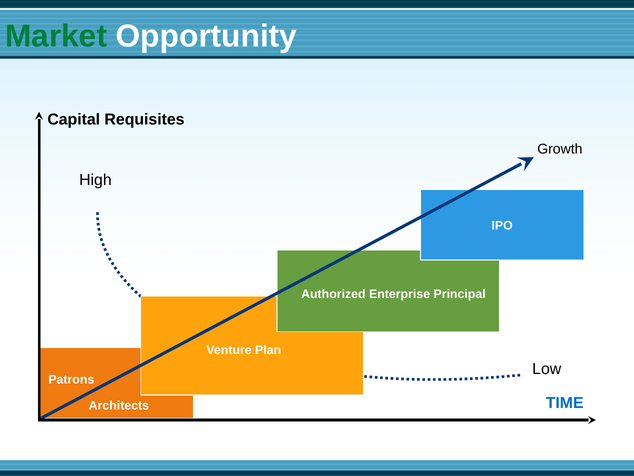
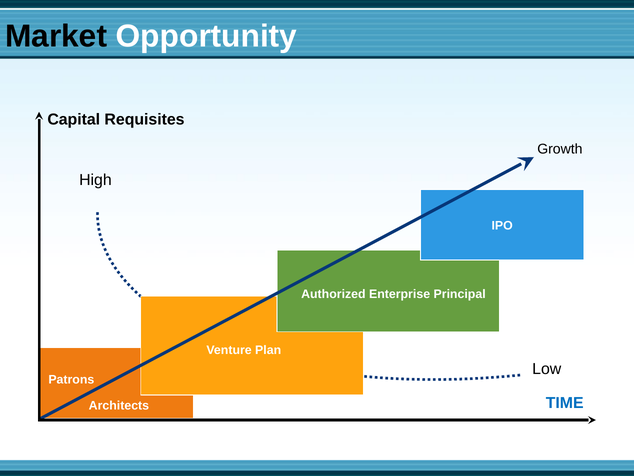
Market colour: green -> black (56, 36)
